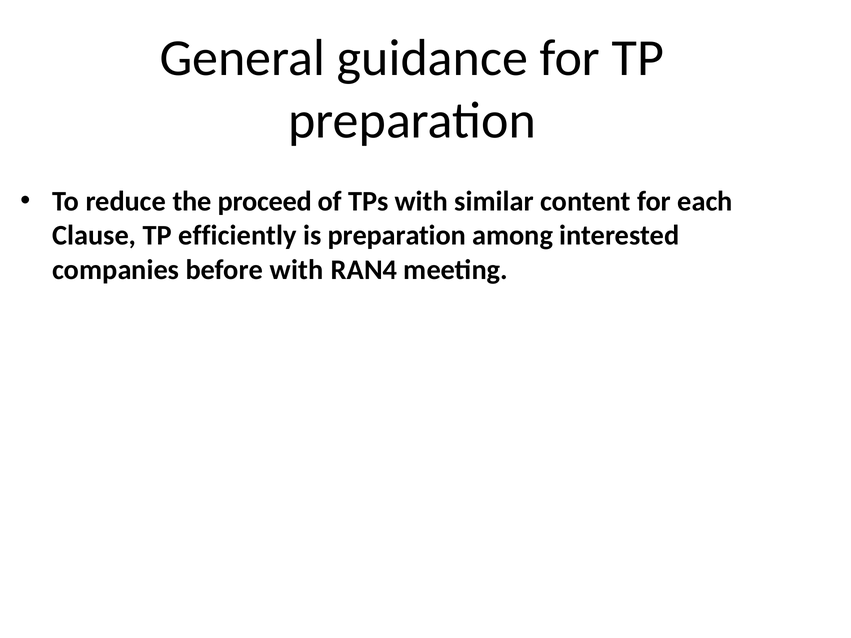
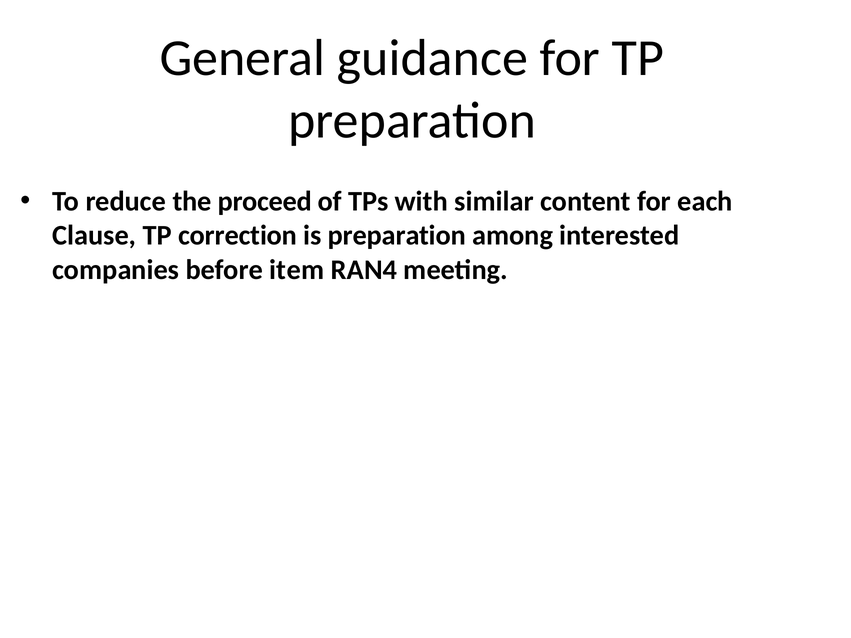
efficiently: efficiently -> correction (238, 236)
before with: with -> item (297, 270)
